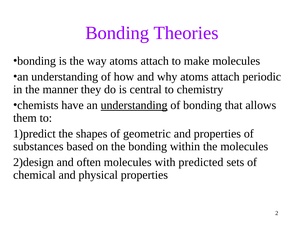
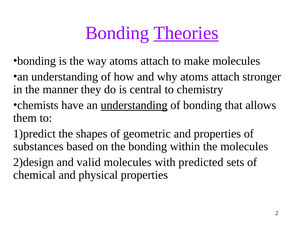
Theories underline: none -> present (186, 33)
periodic: periodic -> stronger (262, 77)
often: often -> valid (89, 162)
